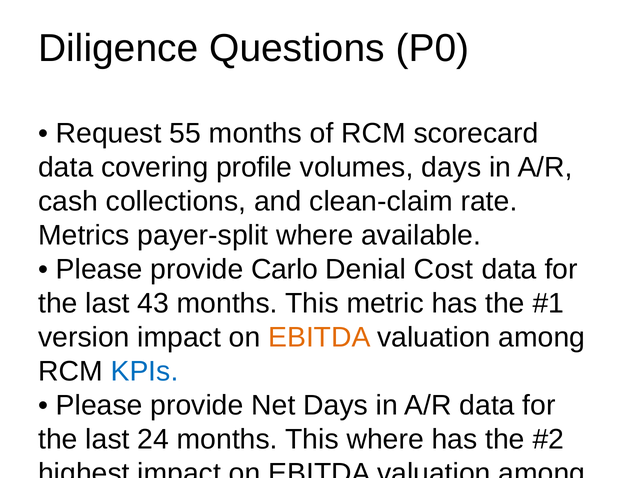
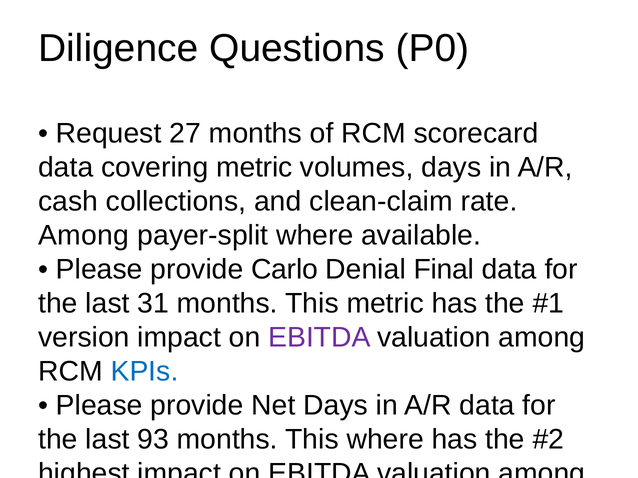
55: 55 -> 27 (185, 134)
covering profile: profile -> metric (254, 168)
Metrics: Metrics -> Among (84, 236)
Denial Cost: Cost -> Final (444, 270)
43: 43 -> 31 (153, 304)
EBITDA colour: orange -> purple (319, 338)
24: 24 -> 93 (153, 440)
